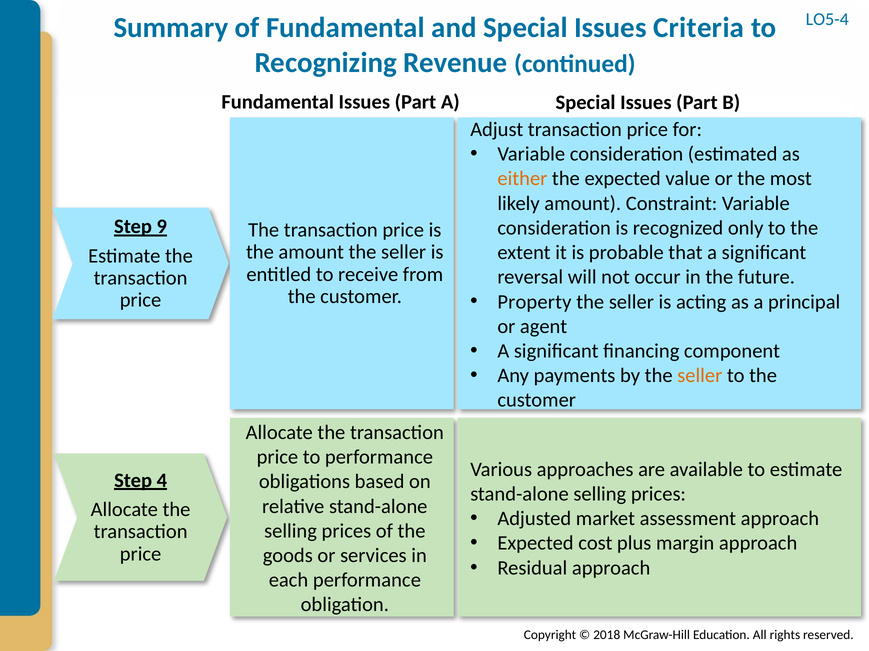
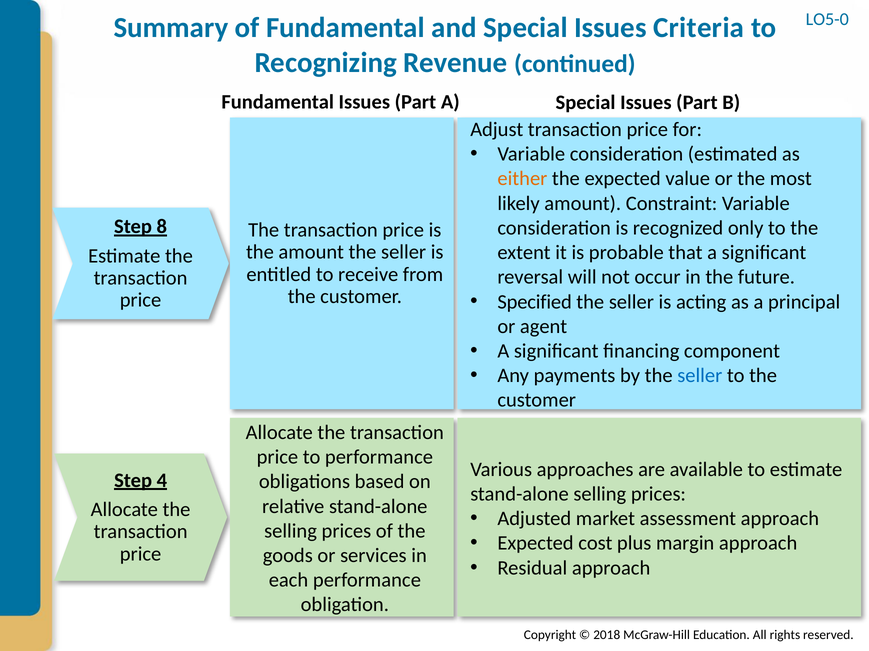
LO5-4: LO5-4 -> LO5-0 (827, 20)
9: 9 -> 8 (162, 227)
Property: Property -> Specified (535, 302)
seller colour: orange -> blue (700, 376)
